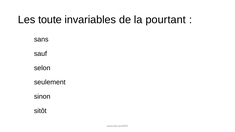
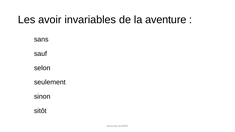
toute: toute -> avoir (50, 20)
pourtant: pourtant -> aventure (166, 20)
